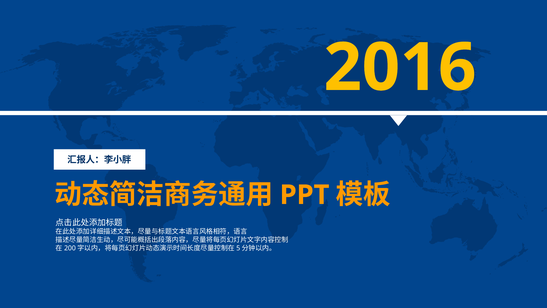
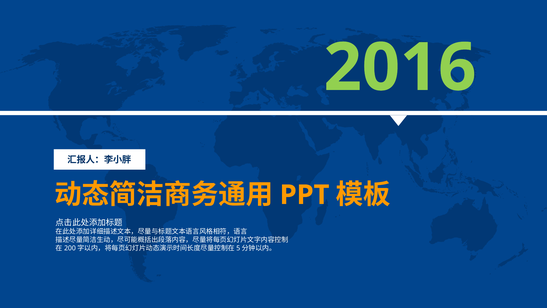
2016 colour: yellow -> light green (400, 68)
